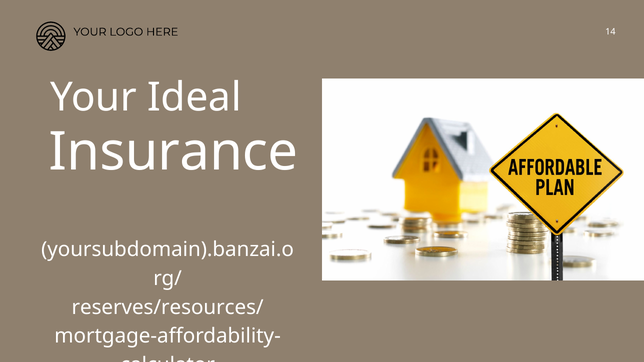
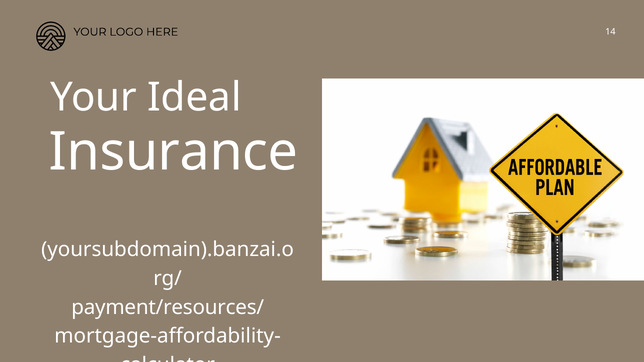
reserves/resources/: reserves/resources/ -> payment/resources/ (168, 307)
